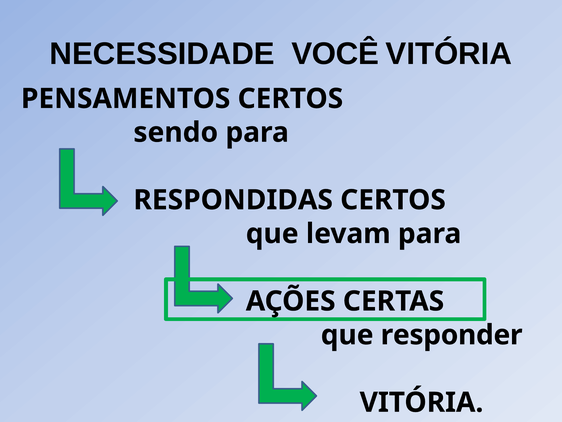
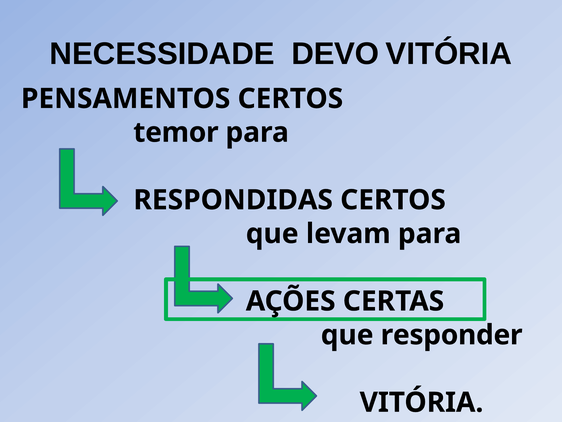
VOCÊ: VOCÊ -> DEVO (335, 54)
sendo: sendo -> temor (176, 132)
